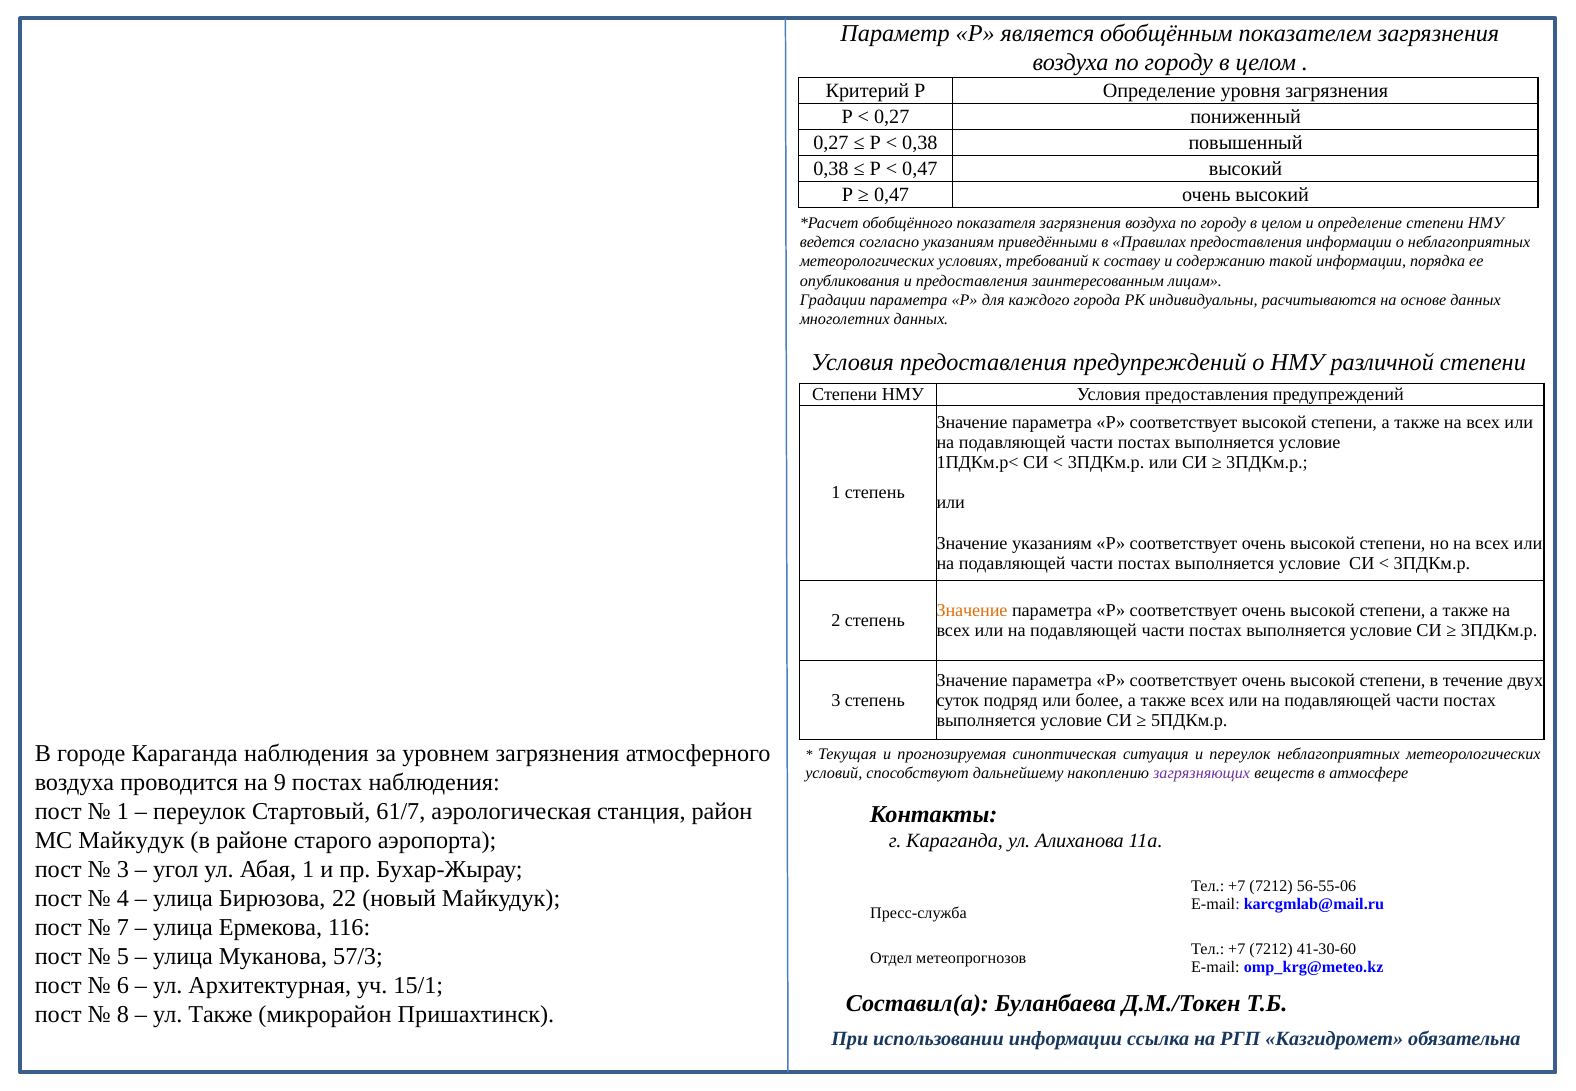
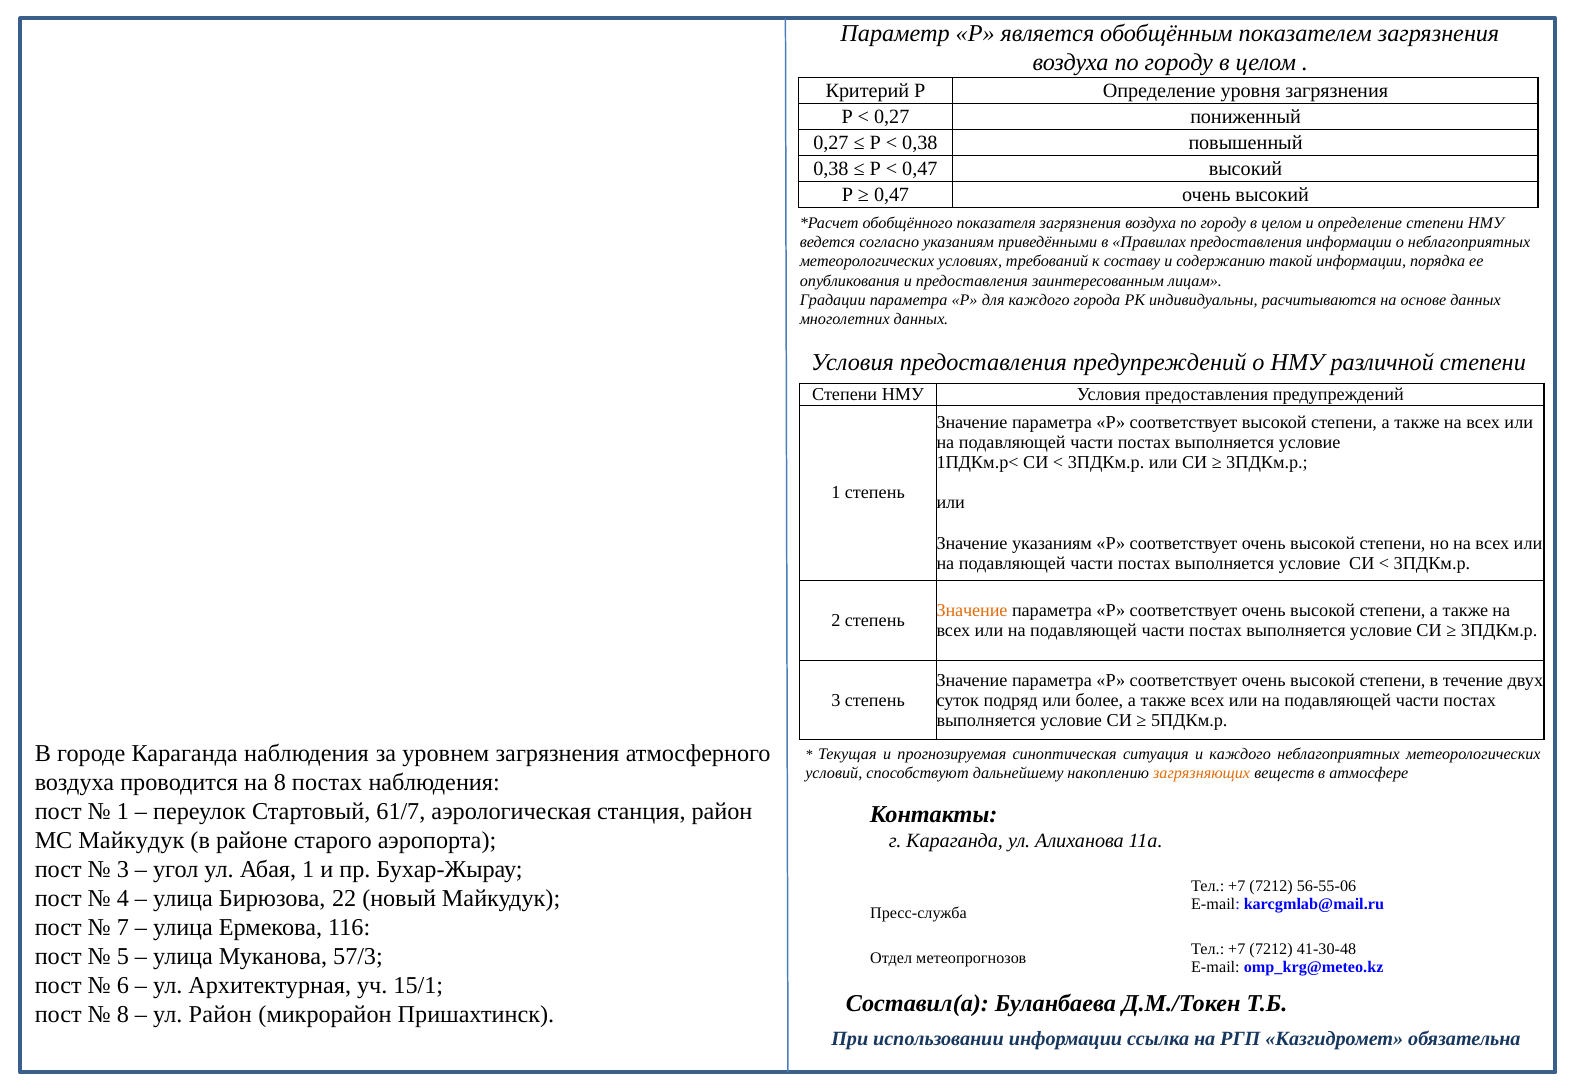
и переулок: переулок -> каждого (1240, 754)
загрязняющих colour: purple -> orange (1202, 774)
на 9: 9 -> 8 (280, 782)
41-30-60: 41-30-60 -> 41-30-48 (1327, 949)
ул Также: Также -> Район (220, 1015)
